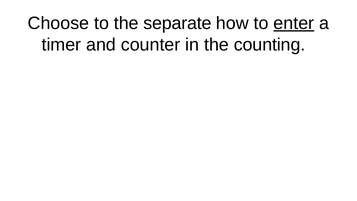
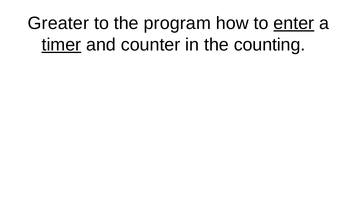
Choose: Choose -> Greater (58, 23)
separate: separate -> program (177, 23)
timer underline: none -> present (61, 45)
